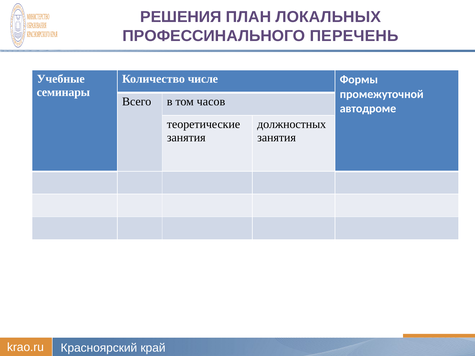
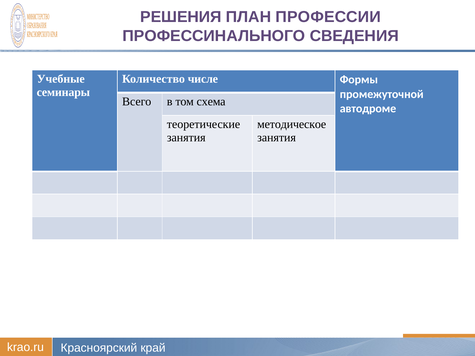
ЛОКАЛЬНЫХ: ЛОКАЛЬНЫХ -> ПРОФЕССИИ (328, 17)
ПЕРЕЧЕНЬ: ПЕРЕЧЕНЬ -> СВЕДЕНИЯ (354, 36)
часов: часов -> схема (211, 102)
должностных: должностных -> методическое (292, 124)
